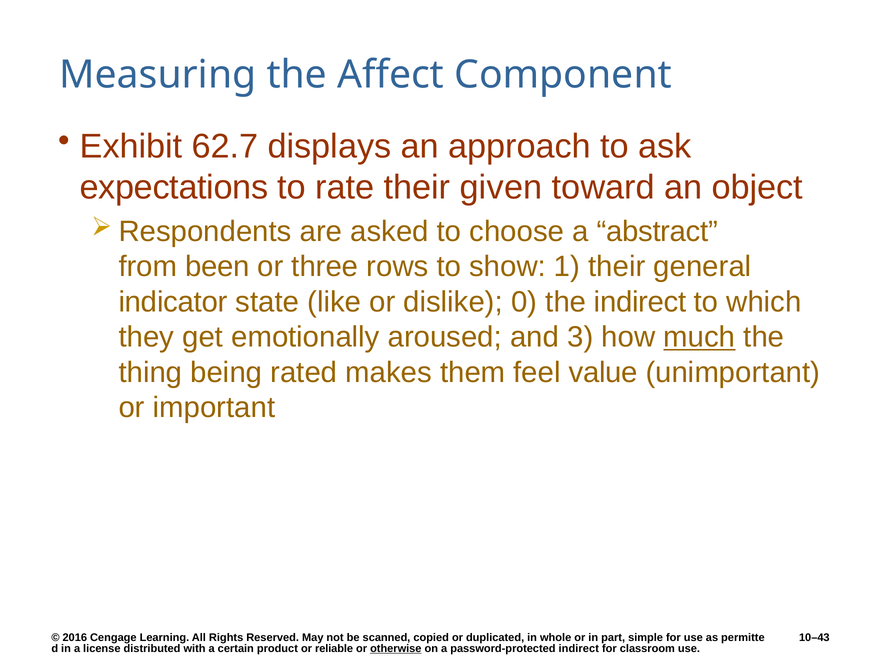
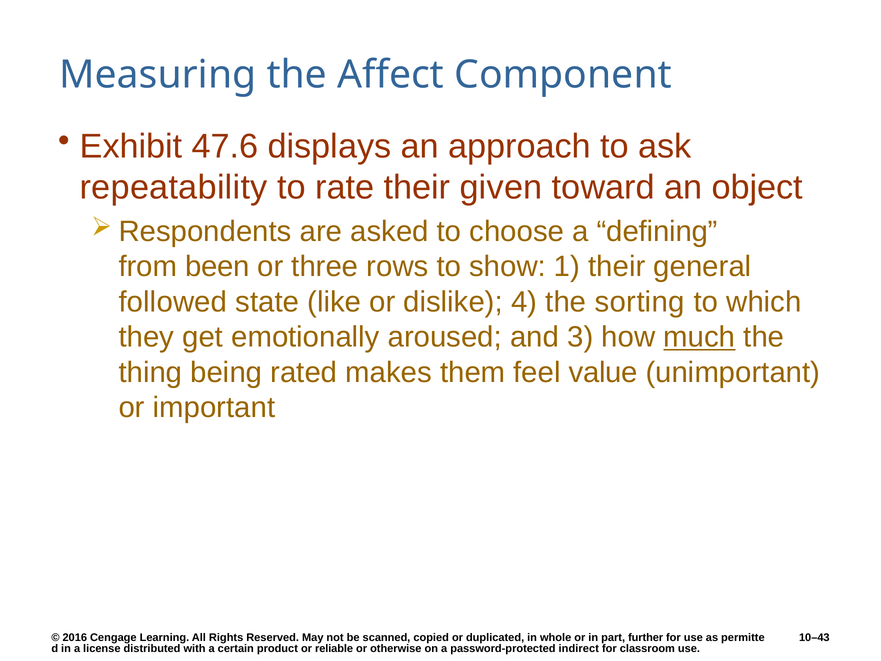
62.7: 62.7 -> 47.6 (225, 146)
expectations: expectations -> repeatability (174, 188)
abstract: abstract -> defining (657, 231)
indicator: indicator -> followed (173, 302)
0: 0 -> 4 (524, 302)
the indirect: indirect -> sorting (640, 302)
simple: simple -> further (646, 637)
otherwise underline: present -> none (396, 648)
